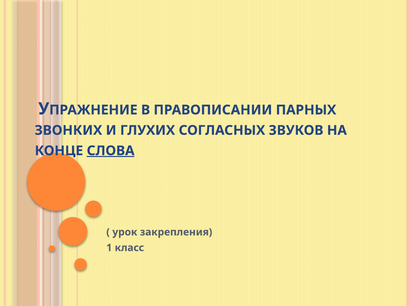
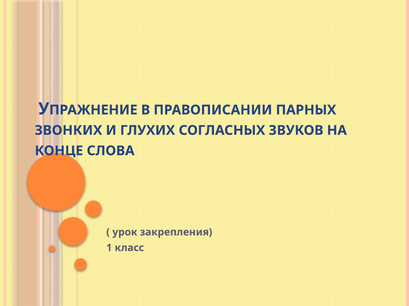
СЛОВА underline: present -> none (111, 151)
